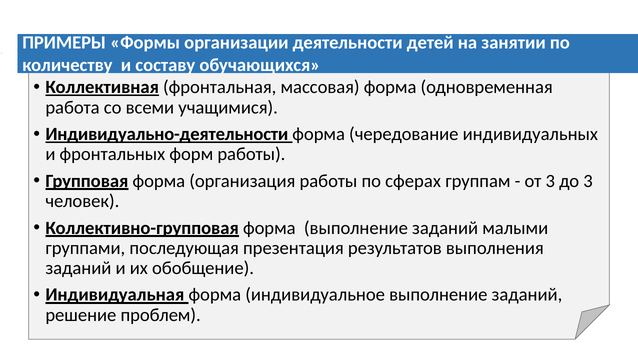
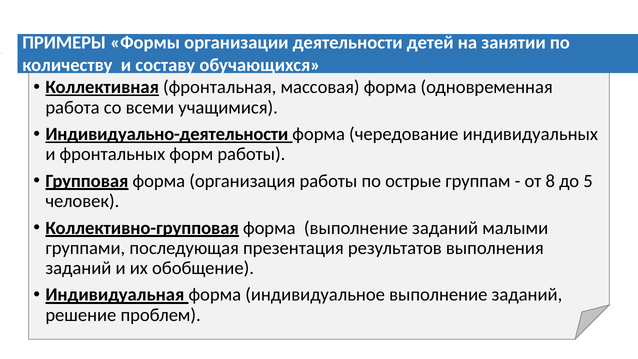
сферах: сферах -> острые (413, 181)
от 3: 3 -> 8 (550, 181)
до 3: 3 -> 5 (588, 181)
